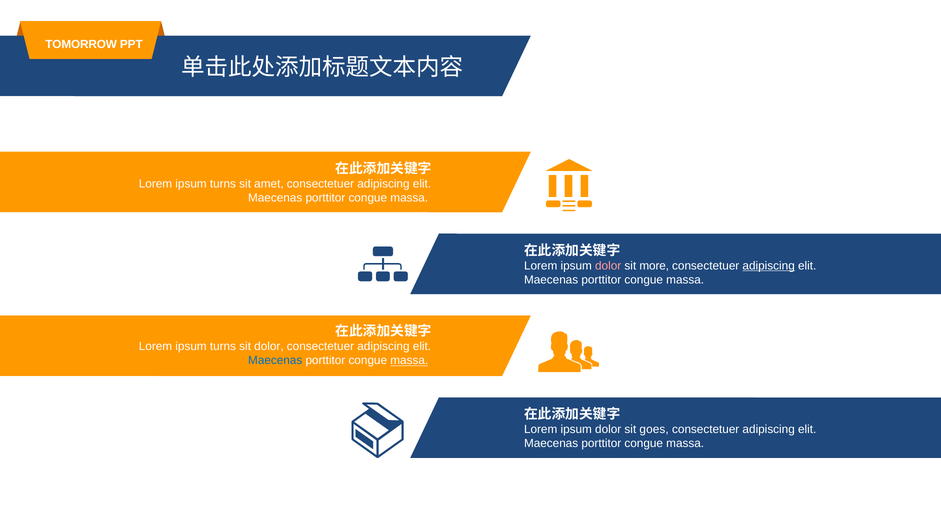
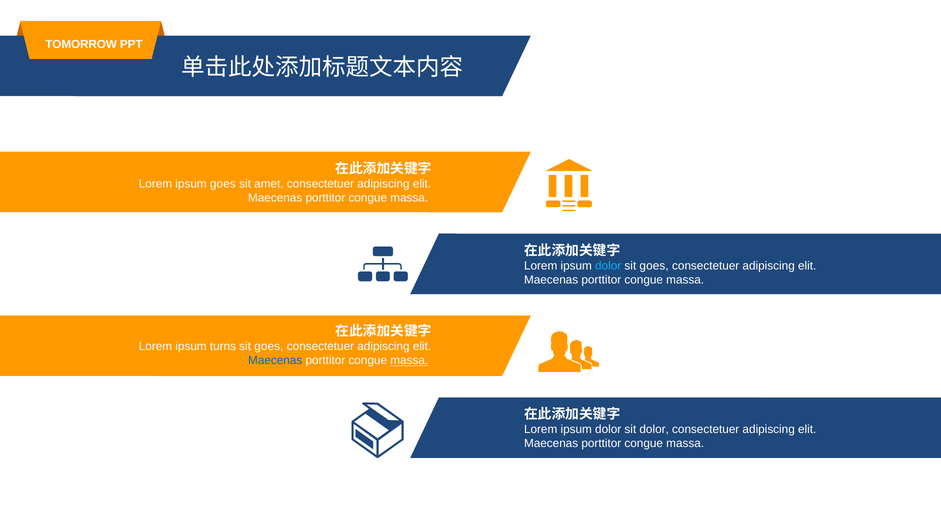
turns: turns -> goes (223, 184)
dolor colour: pink -> light blue (608, 266)
more: more -> goes (654, 266)
adipiscing underline: present -> none (769, 266)
dolor: dolor -> goes (269, 347)
sit goes: goes -> dolor (654, 430)
